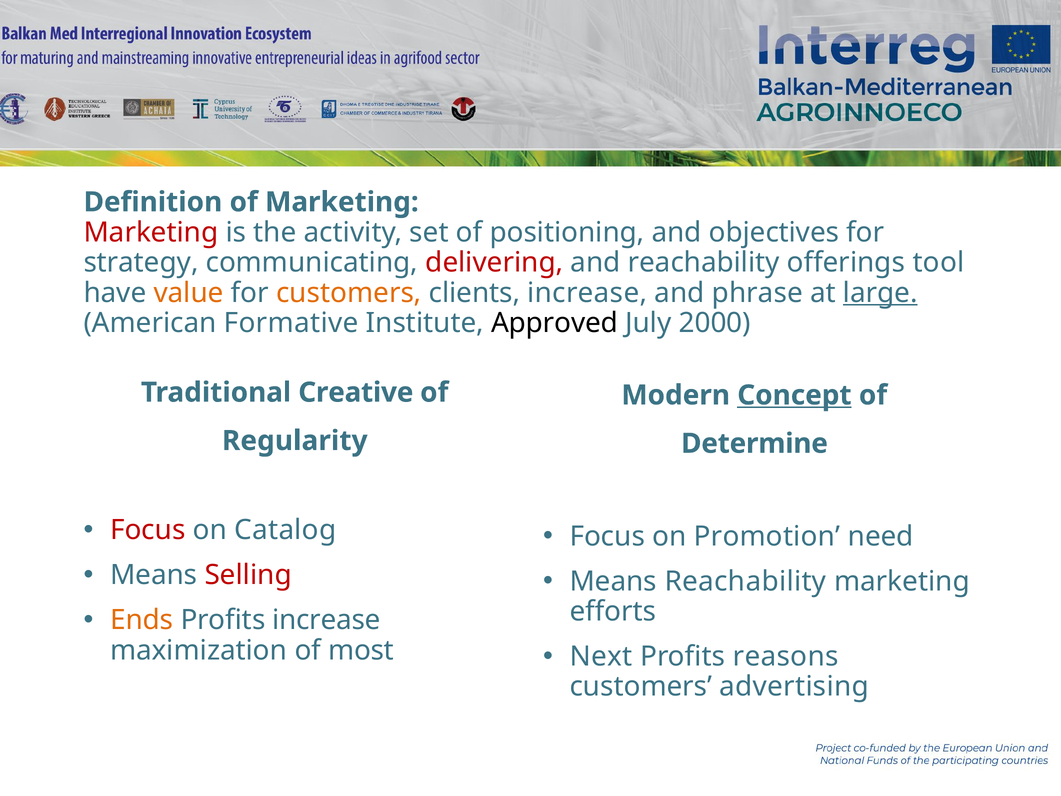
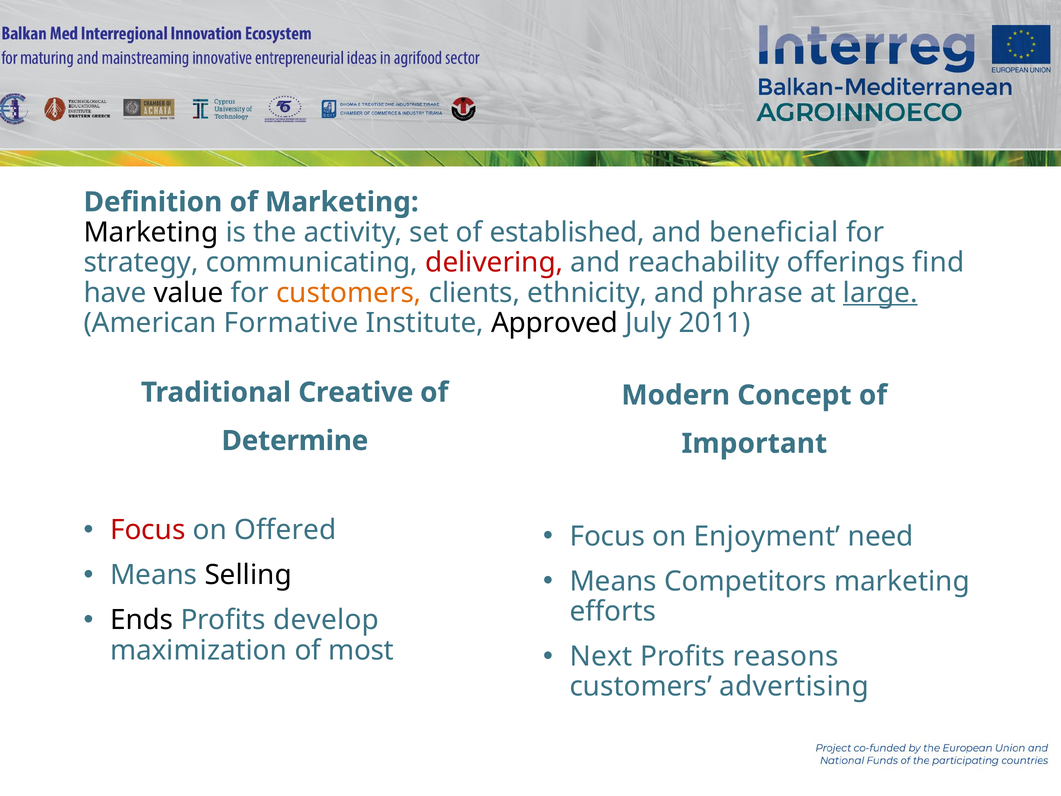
Marketing colour: red -> black (151, 232)
positioning: positioning -> established (567, 232)
objectives: objectives -> beneficial (774, 232)
tool: tool -> find (939, 263)
value colour: orange -> black (189, 293)
clients increase: increase -> ethnicity (587, 293)
2000: 2000 -> 2011 (715, 323)
Concept underline: present -> none (794, 395)
Regularity: Regularity -> Determine (295, 441)
Determine: Determine -> Important (754, 443)
Catalog: Catalog -> Offered (285, 530)
Promotion: Promotion -> Enjoyment (767, 536)
Selling colour: red -> black (248, 575)
Means Reachability: Reachability -> Competitors (746, 581)
Ends colour: orange -> black (142, 620)
Profits increase: increase -> develop (326, 620)
